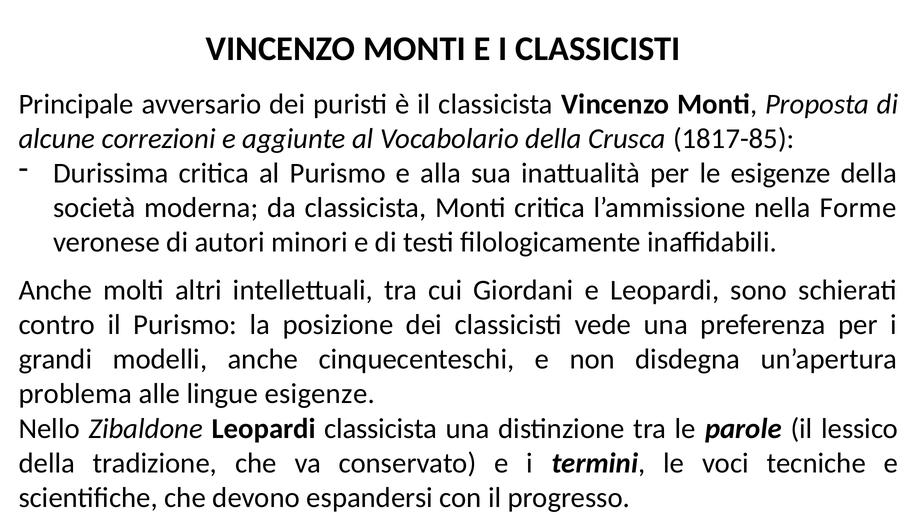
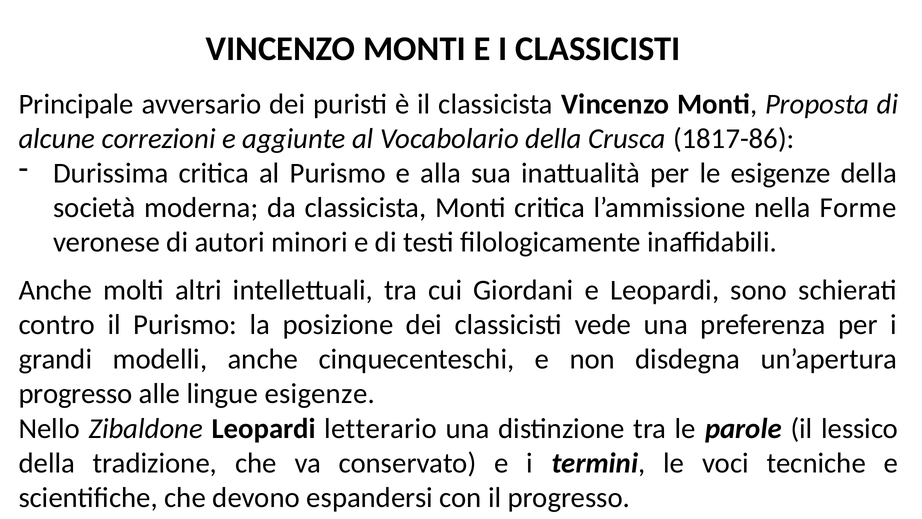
1817-85: 1817-85 -> 1817-86 (734, 139)
problema: problema -> progresso (76, 394)
Leopardi classicista: classicista -> letterario (381, 428)
